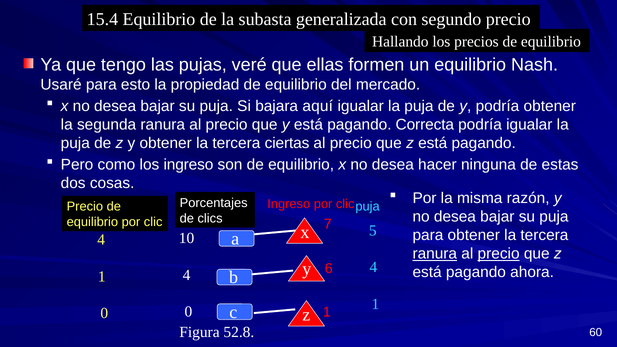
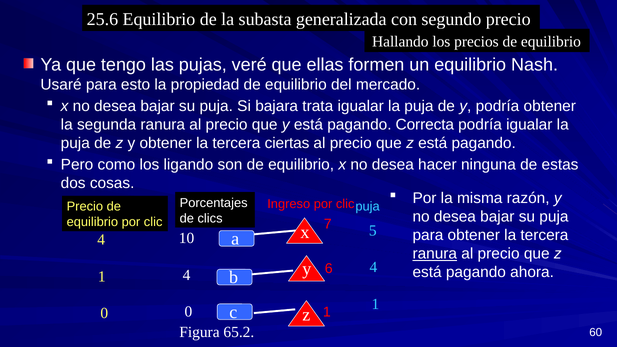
15.4: 15.4 -> 25.6 (102, 19)
aquí: aquí -> trata (318, 106)
los ingreso: ingreso -> ligando (188, 165)
precio underline: present -> none (499, 254)
52.8: 52.8 -> 65.2 (239, 332)
